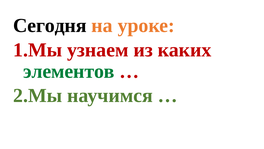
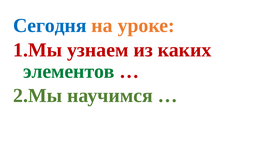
Сегодня colour: black -> blue (50, 26)
